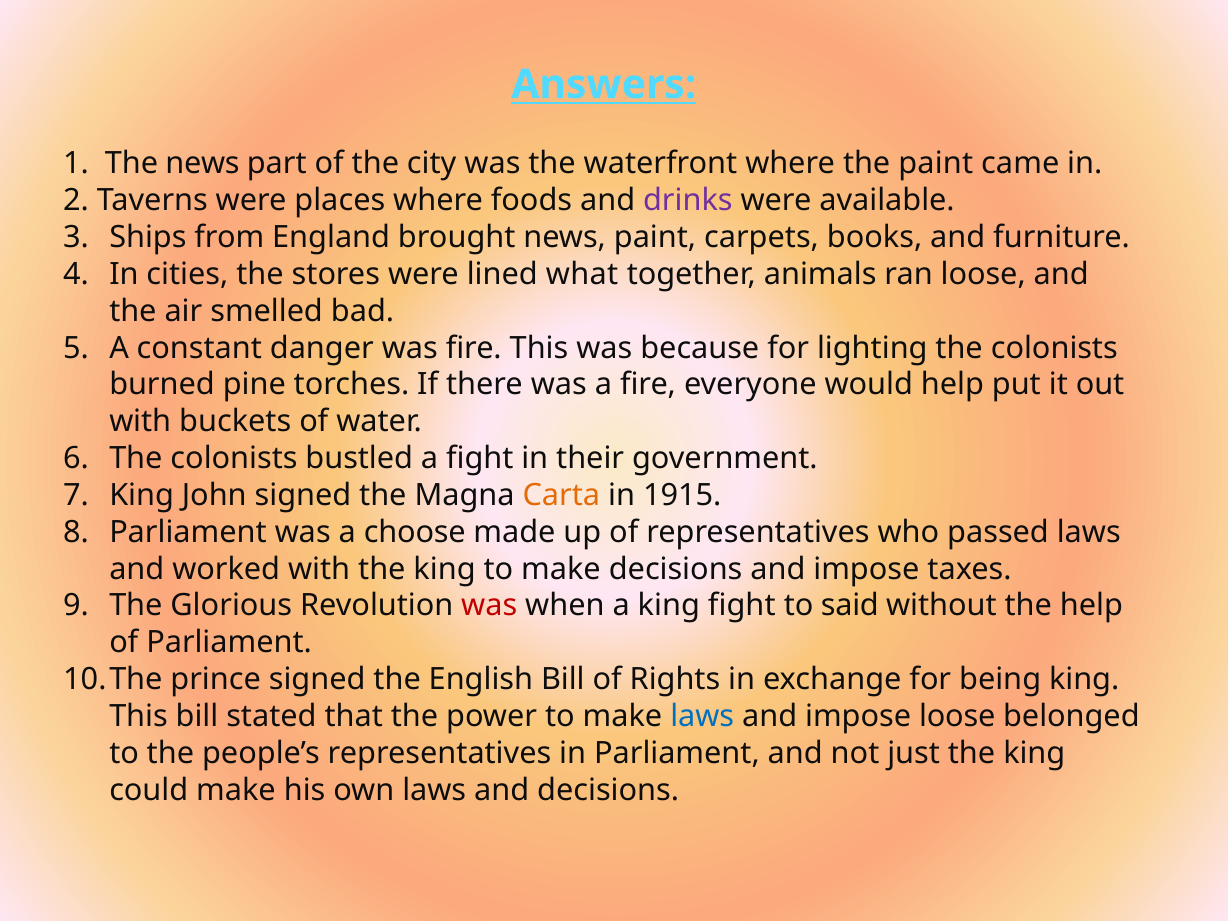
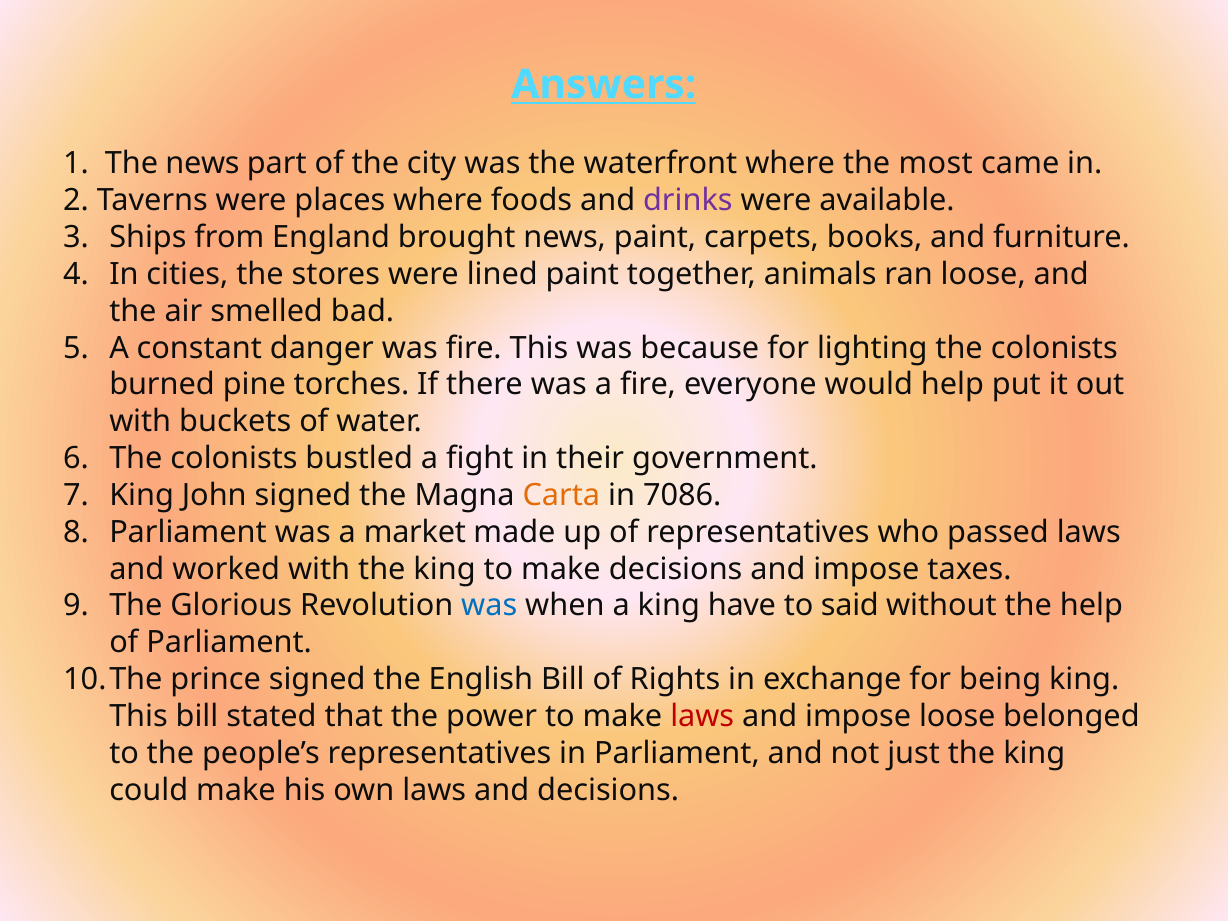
the paint: paint -> most (936, 164)
lined what: what -> paint (582, 274)
1915: 1915 -> 7086 (682, 495)
choose: choose -> market (415, 532)
was colour: red -> blue (489, 606)
king fight: fight -> have (742, 606)
laws colour: blue -> red (702, 716)
